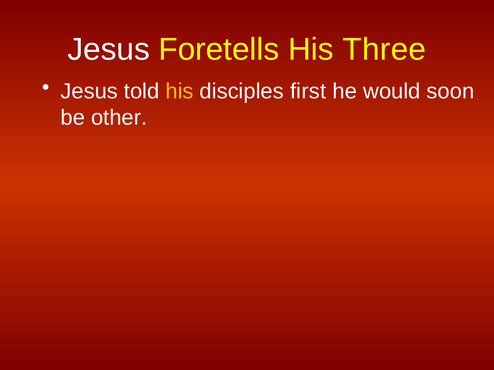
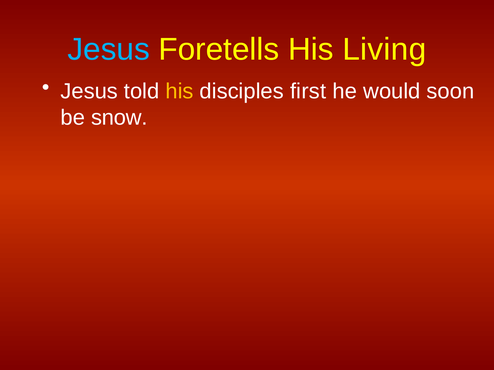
Jesus colour: white -> light blue (109, 50)
Three: Three -> Living (384, 50)
other: other -> snow (119, 118)
